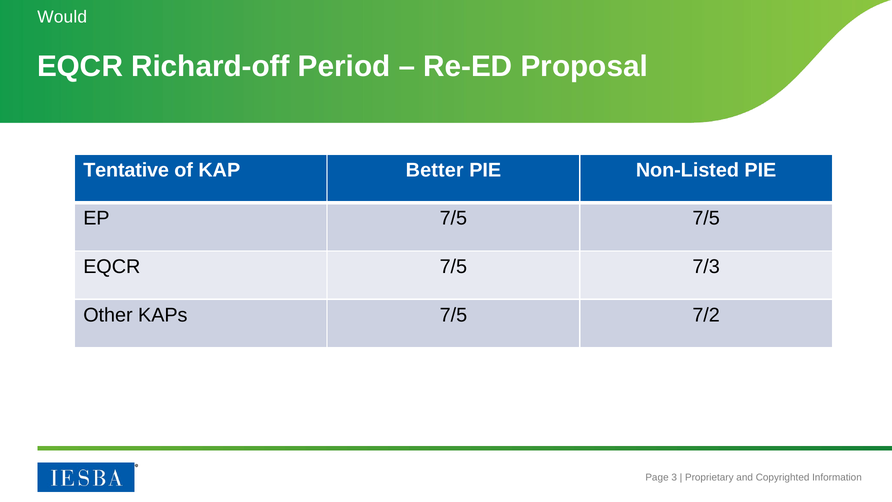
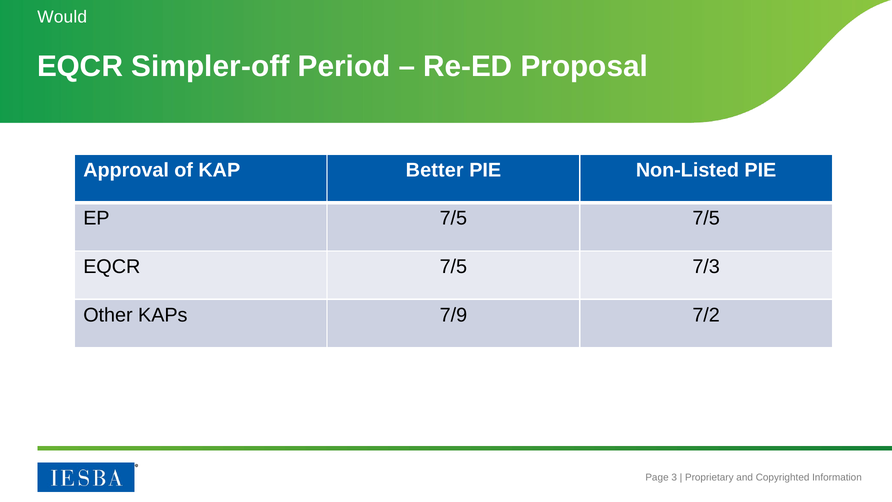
Richard-off: Richard-off -> Simpler-off (210, 67)
Tentative: Tentative -> Approval (126, 170)
KAPs 7/5: 7/5 -> 7/9 (453, 315)
